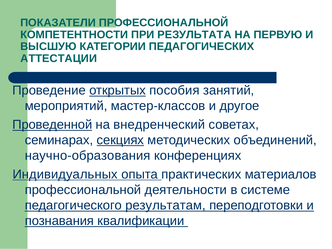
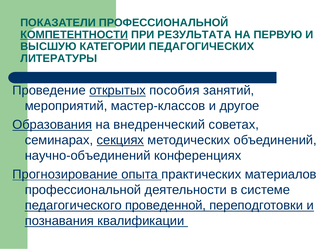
КОМПЕТЕНТНОСТИ underline: none -> present (74, 35)
АТТЕСТАЦИИ: АТТЕСТАЦИИ -> ЛИТЕРАТУРЫ (59, 59)
Проведенной: Проведенной -> Образования (52, 125)
научно-образования: научно-образования -> научно-объединений (88, 156)
Индивидуальных: Индивидуальных -> Прогнозирование (65, 174)
результатам: результатам -> проведенной (166, 205)
